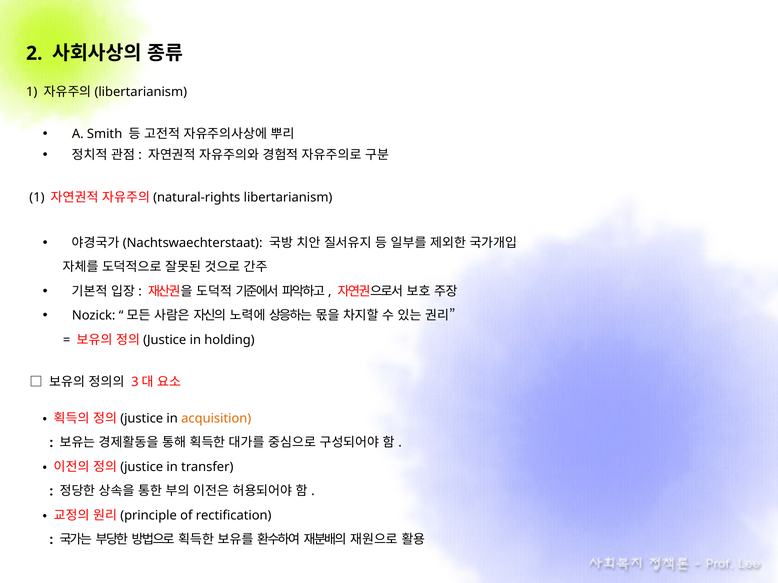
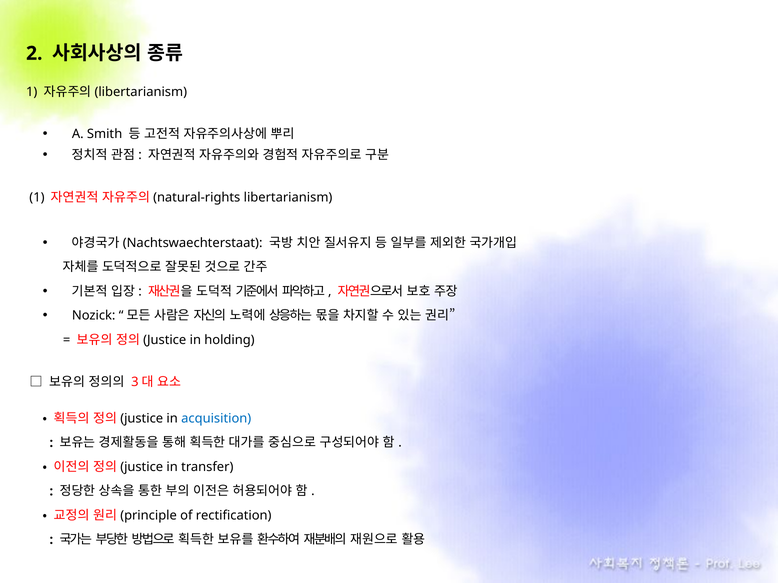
acquisition colour: orange -> blue (216, 419)
